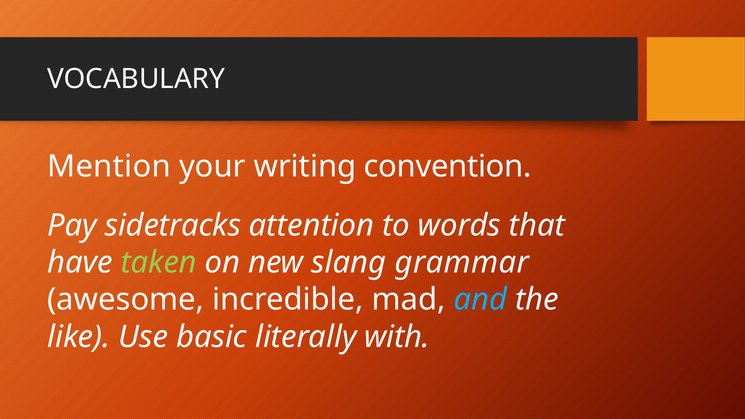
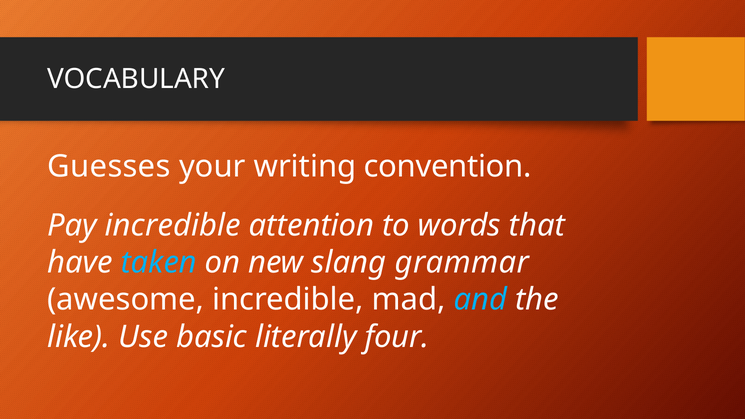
Mention: Mention -> Guesses (109, 166)
Pay sidetracks: sidetracks -> incredible (173, 225)
taken colour: light green -> light blue (159, 263)
with: with -> four (397, 337)
